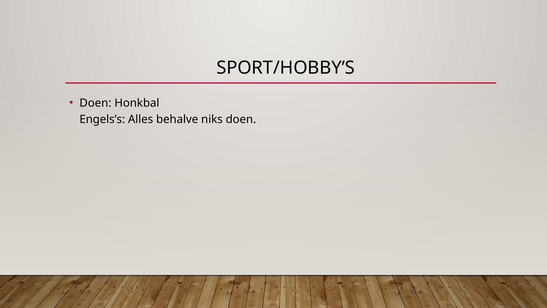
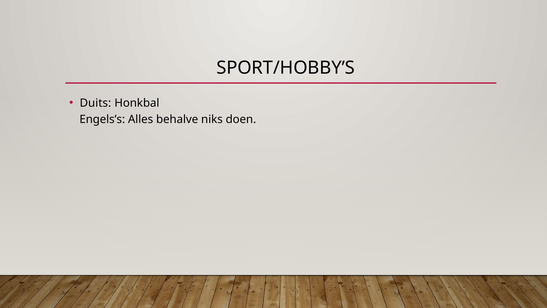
Doen: Doen -> Duits (95, 103)
